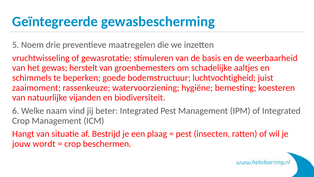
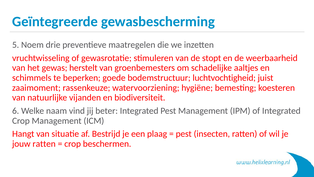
basis: basis -> stopt (212, 58)
jouw wordt: wordt -> ratten (44, 144)
